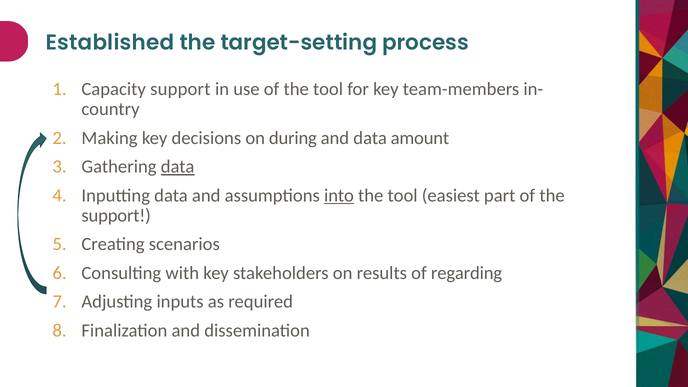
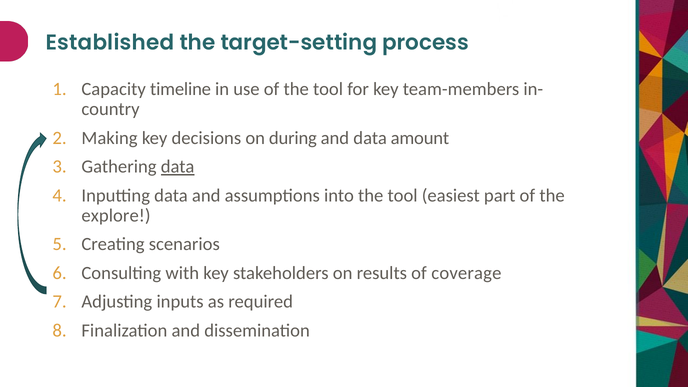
Capacity support: support -> timeline (181, 89)
into underline: present -> none (339, 195)
support: support -> explore (116, 216)
regarding: regarding -> coverage (466, 273)
